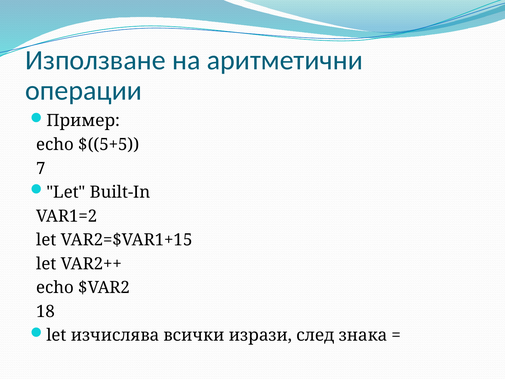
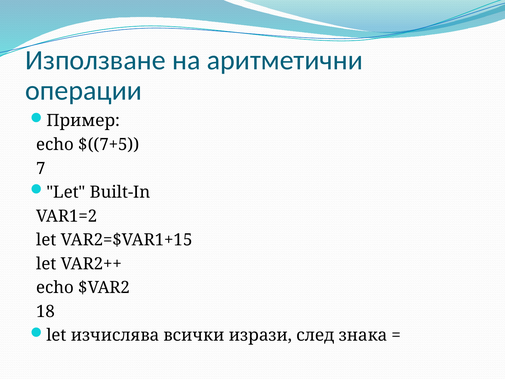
$((5+5: $((5+5 -> $((7+5 (109, 144)
